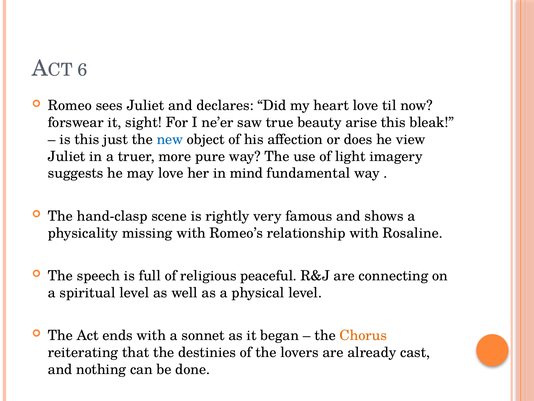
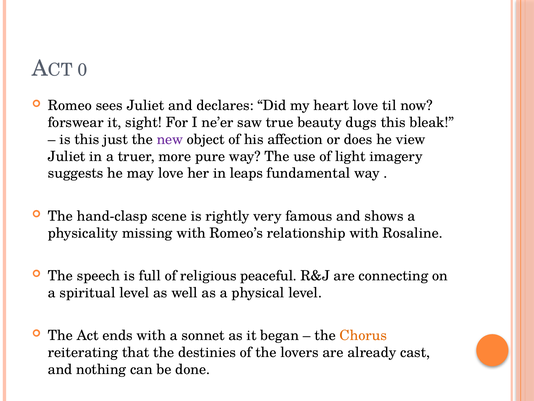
6: 6 -> 0 (82, 70)
arise: arise -> dugs (361, 122)
new colour: blue -> purple (170, 139)
mind: mind -> leaps (246, 173)
